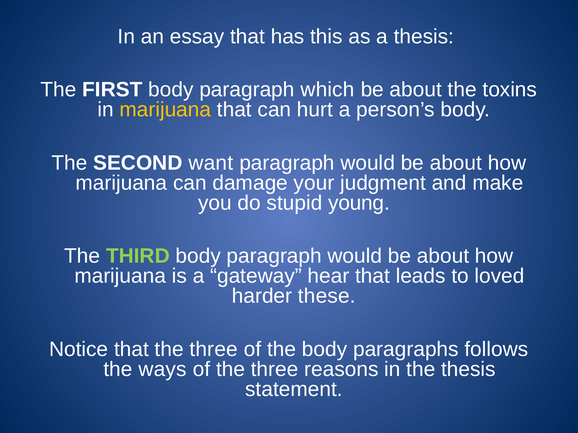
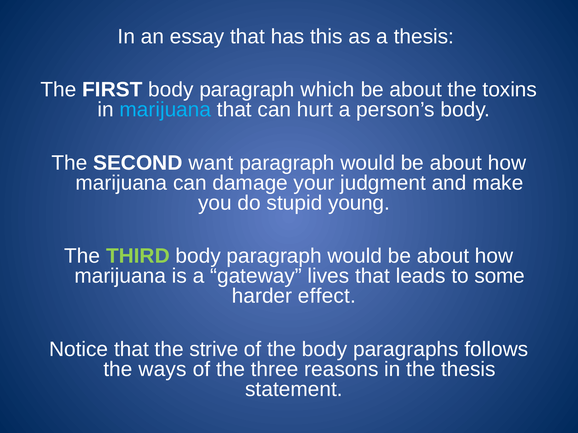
marijuana colour: yellow -> light blue (165, 110)
hear: hear -> lives (328, 276)
loved: loved -> some (500, 276)
these: these -> effect (327, 296)
that the three: three -> strive (214, 350)
